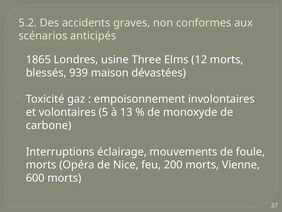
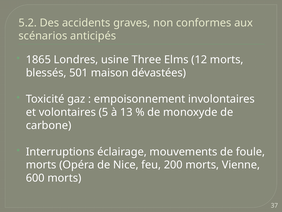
939: 939 -> 501 (79, 73)
